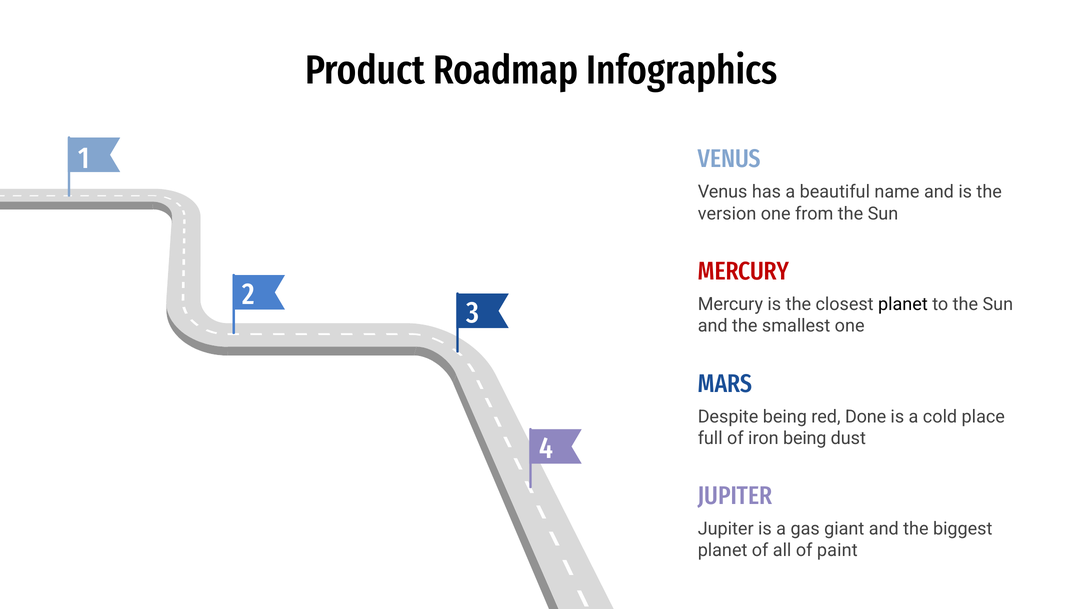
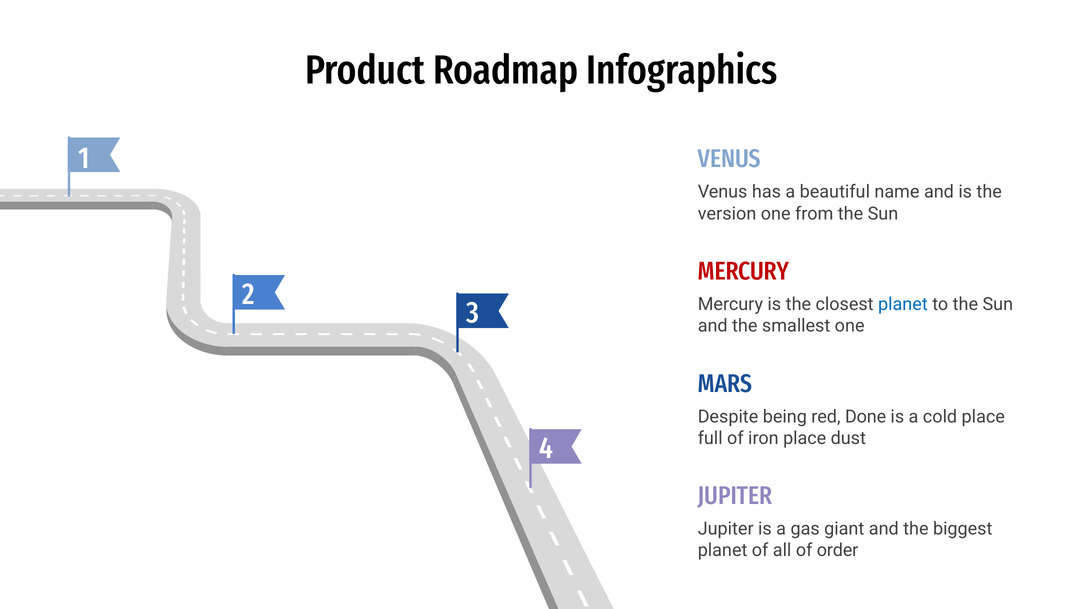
planet colour: black -> blue (903, 304)
iron being: being -> place (805, 438)
paint: paint -> order (838, 551)
